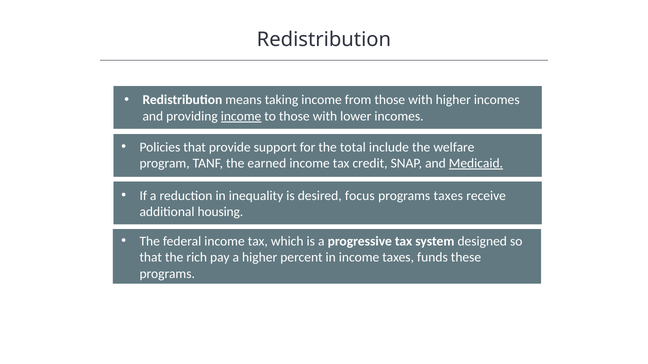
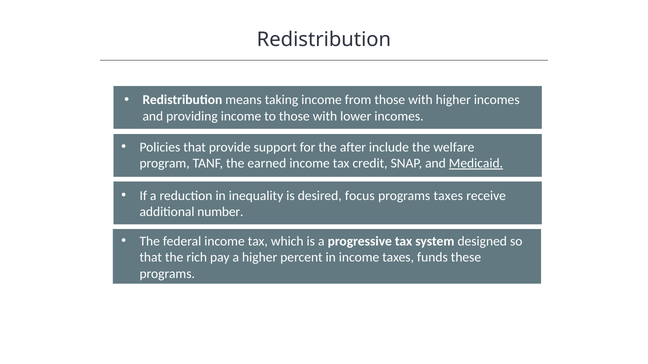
income underline: present -> none (241, 116)
total: total -> after (353, 147)
housing: housing -> number (220, 212)
